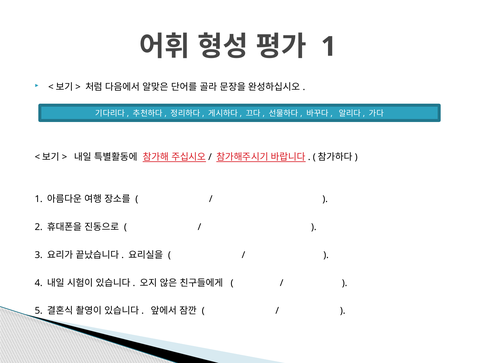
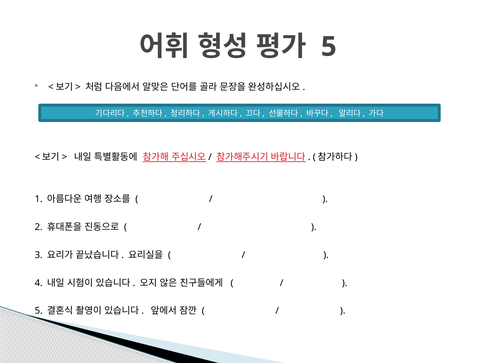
1: 1 -> 5 (329, 47)
